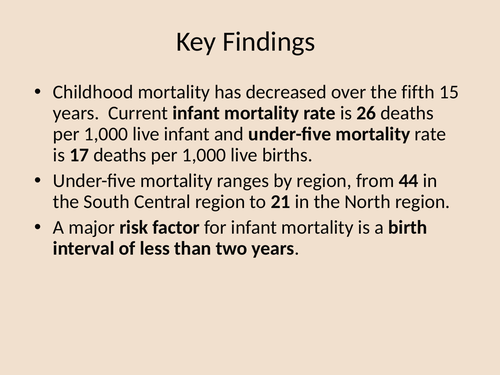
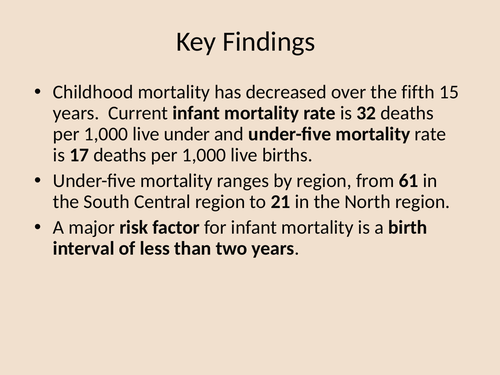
26: 26 -> 32 (366, 113)
live infant: infant -> under (187, 134)
44: 44 -> 61 (409, 181)
